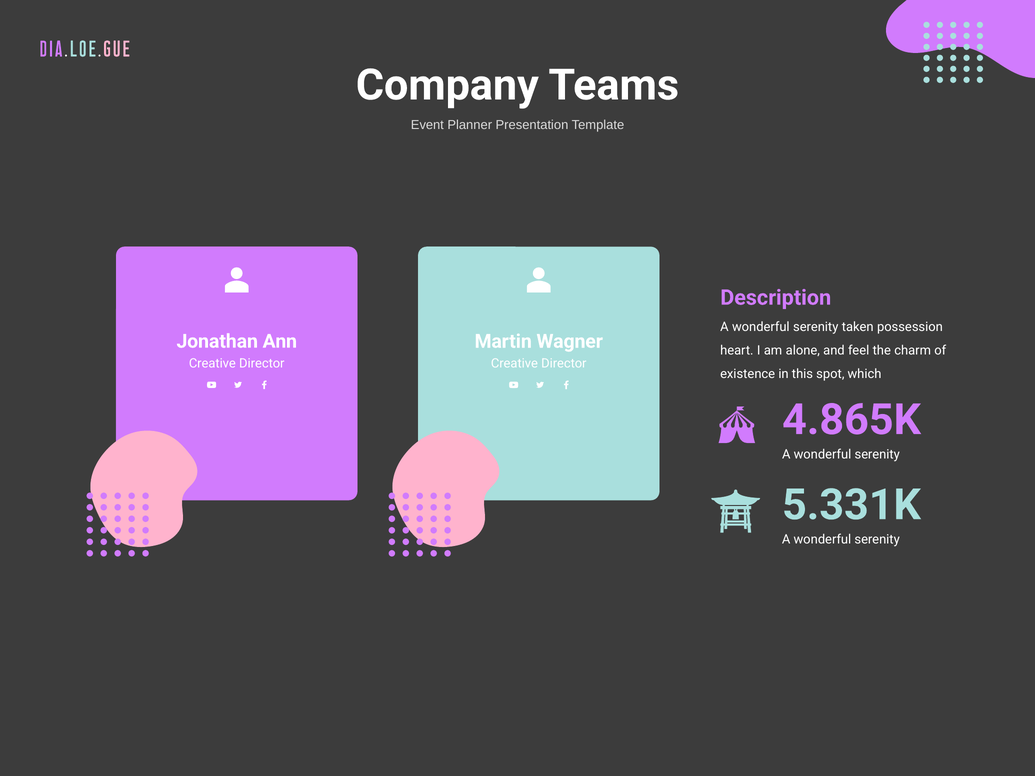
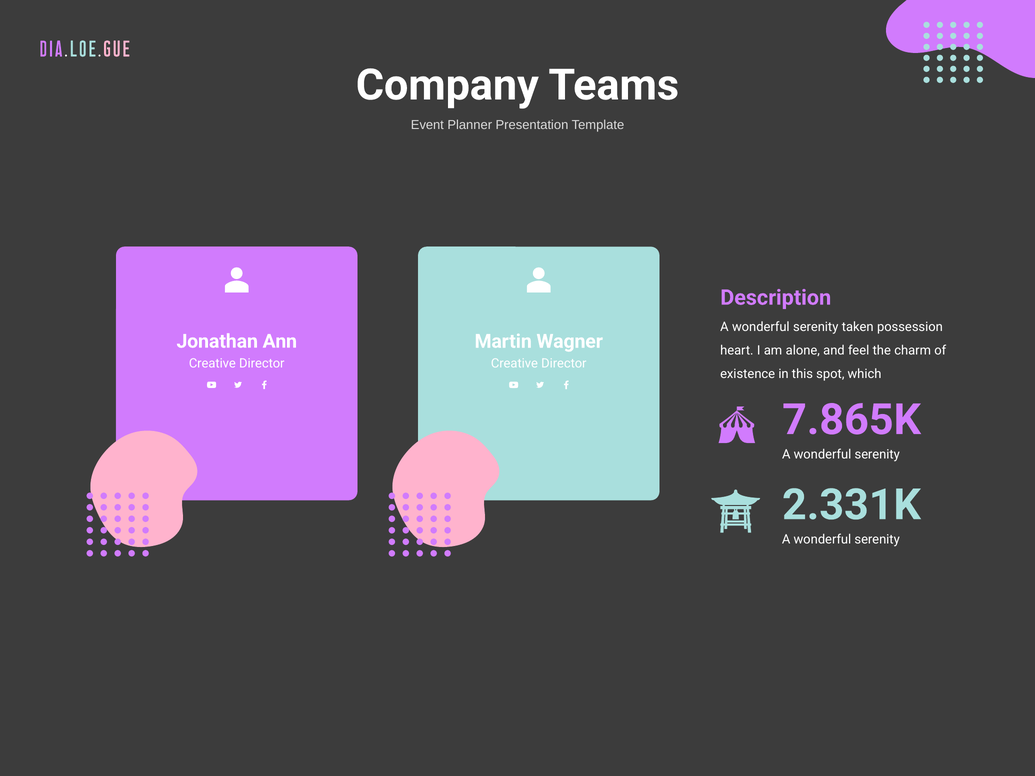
4.865K: 4.865K -> 7.865K (852, 420)
5.331K: 5.331K -> 2.331K (851, 505)
